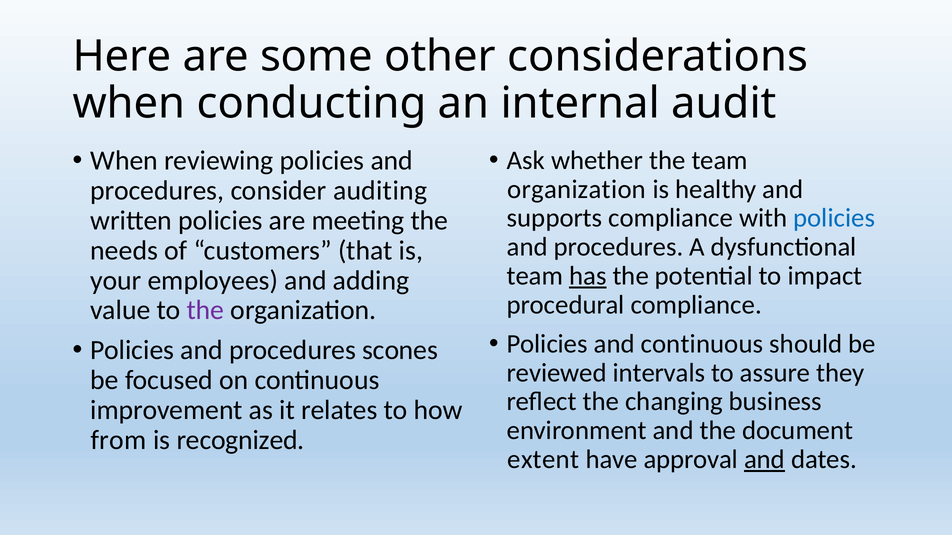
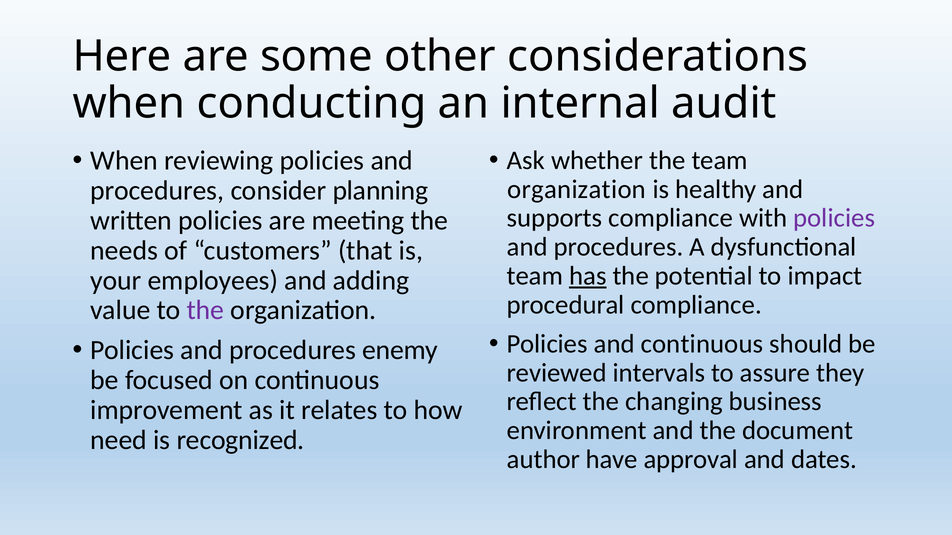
auditing: auditing -> planning (380, 191)
policies colour: blue -> purple (834, 218)
scones: scones -> enemy (400, 350)
from: from -> need (119, 440)
extent: extent -> author (543, 460)
and underline: present -> none (765, 460)
